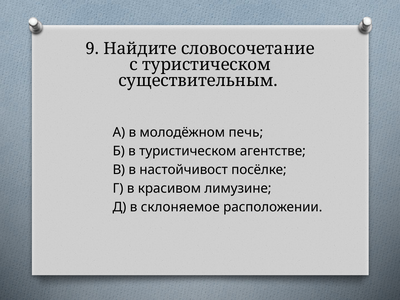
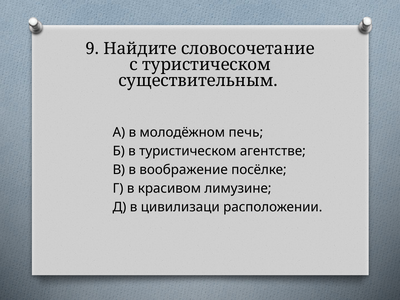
настойчивост: настойчивост -> воображение (184, 170)
склоняемое: склоняемое -> цивилизаци (180, 207)
